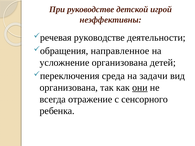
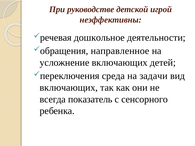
руководстве: руководстве -> дошкольное (99, 38)
усложнение организована: организована -> включающих (120, 63)
организована: организована -> включающих (69, 88)
они underline: present -> none (140, 88)
отражение: отражение -> показатель (90, 99)
